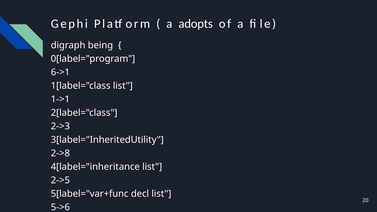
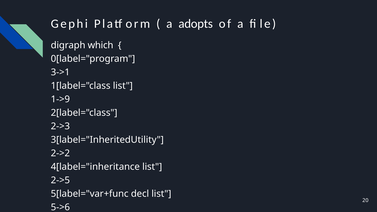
being: being -> which (101, 45)
6->1: 6->1 -> 3->1 (60, 72)
1->1: 1->1 -> 1->9 (60, 99)
2->8: 2->8 -> 2->2 (60, 153)
